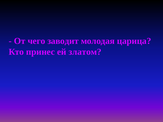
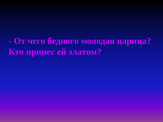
заводит: заводит -> бедного (63, 41)
